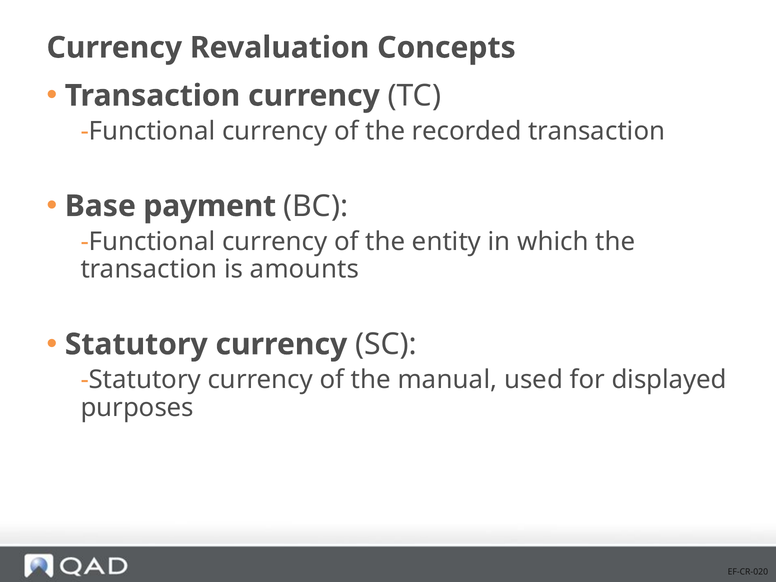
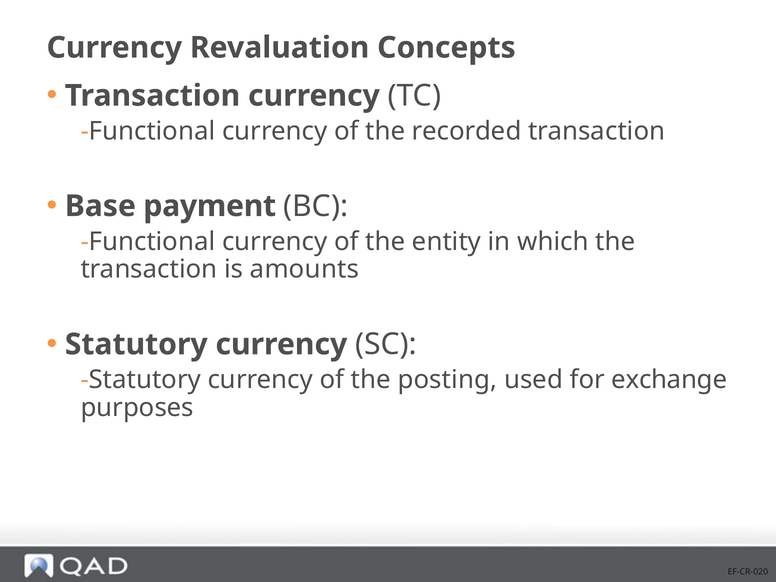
manual: manual -> posting (447, 380)
displayed: displayed -> exchange (669, 380)
